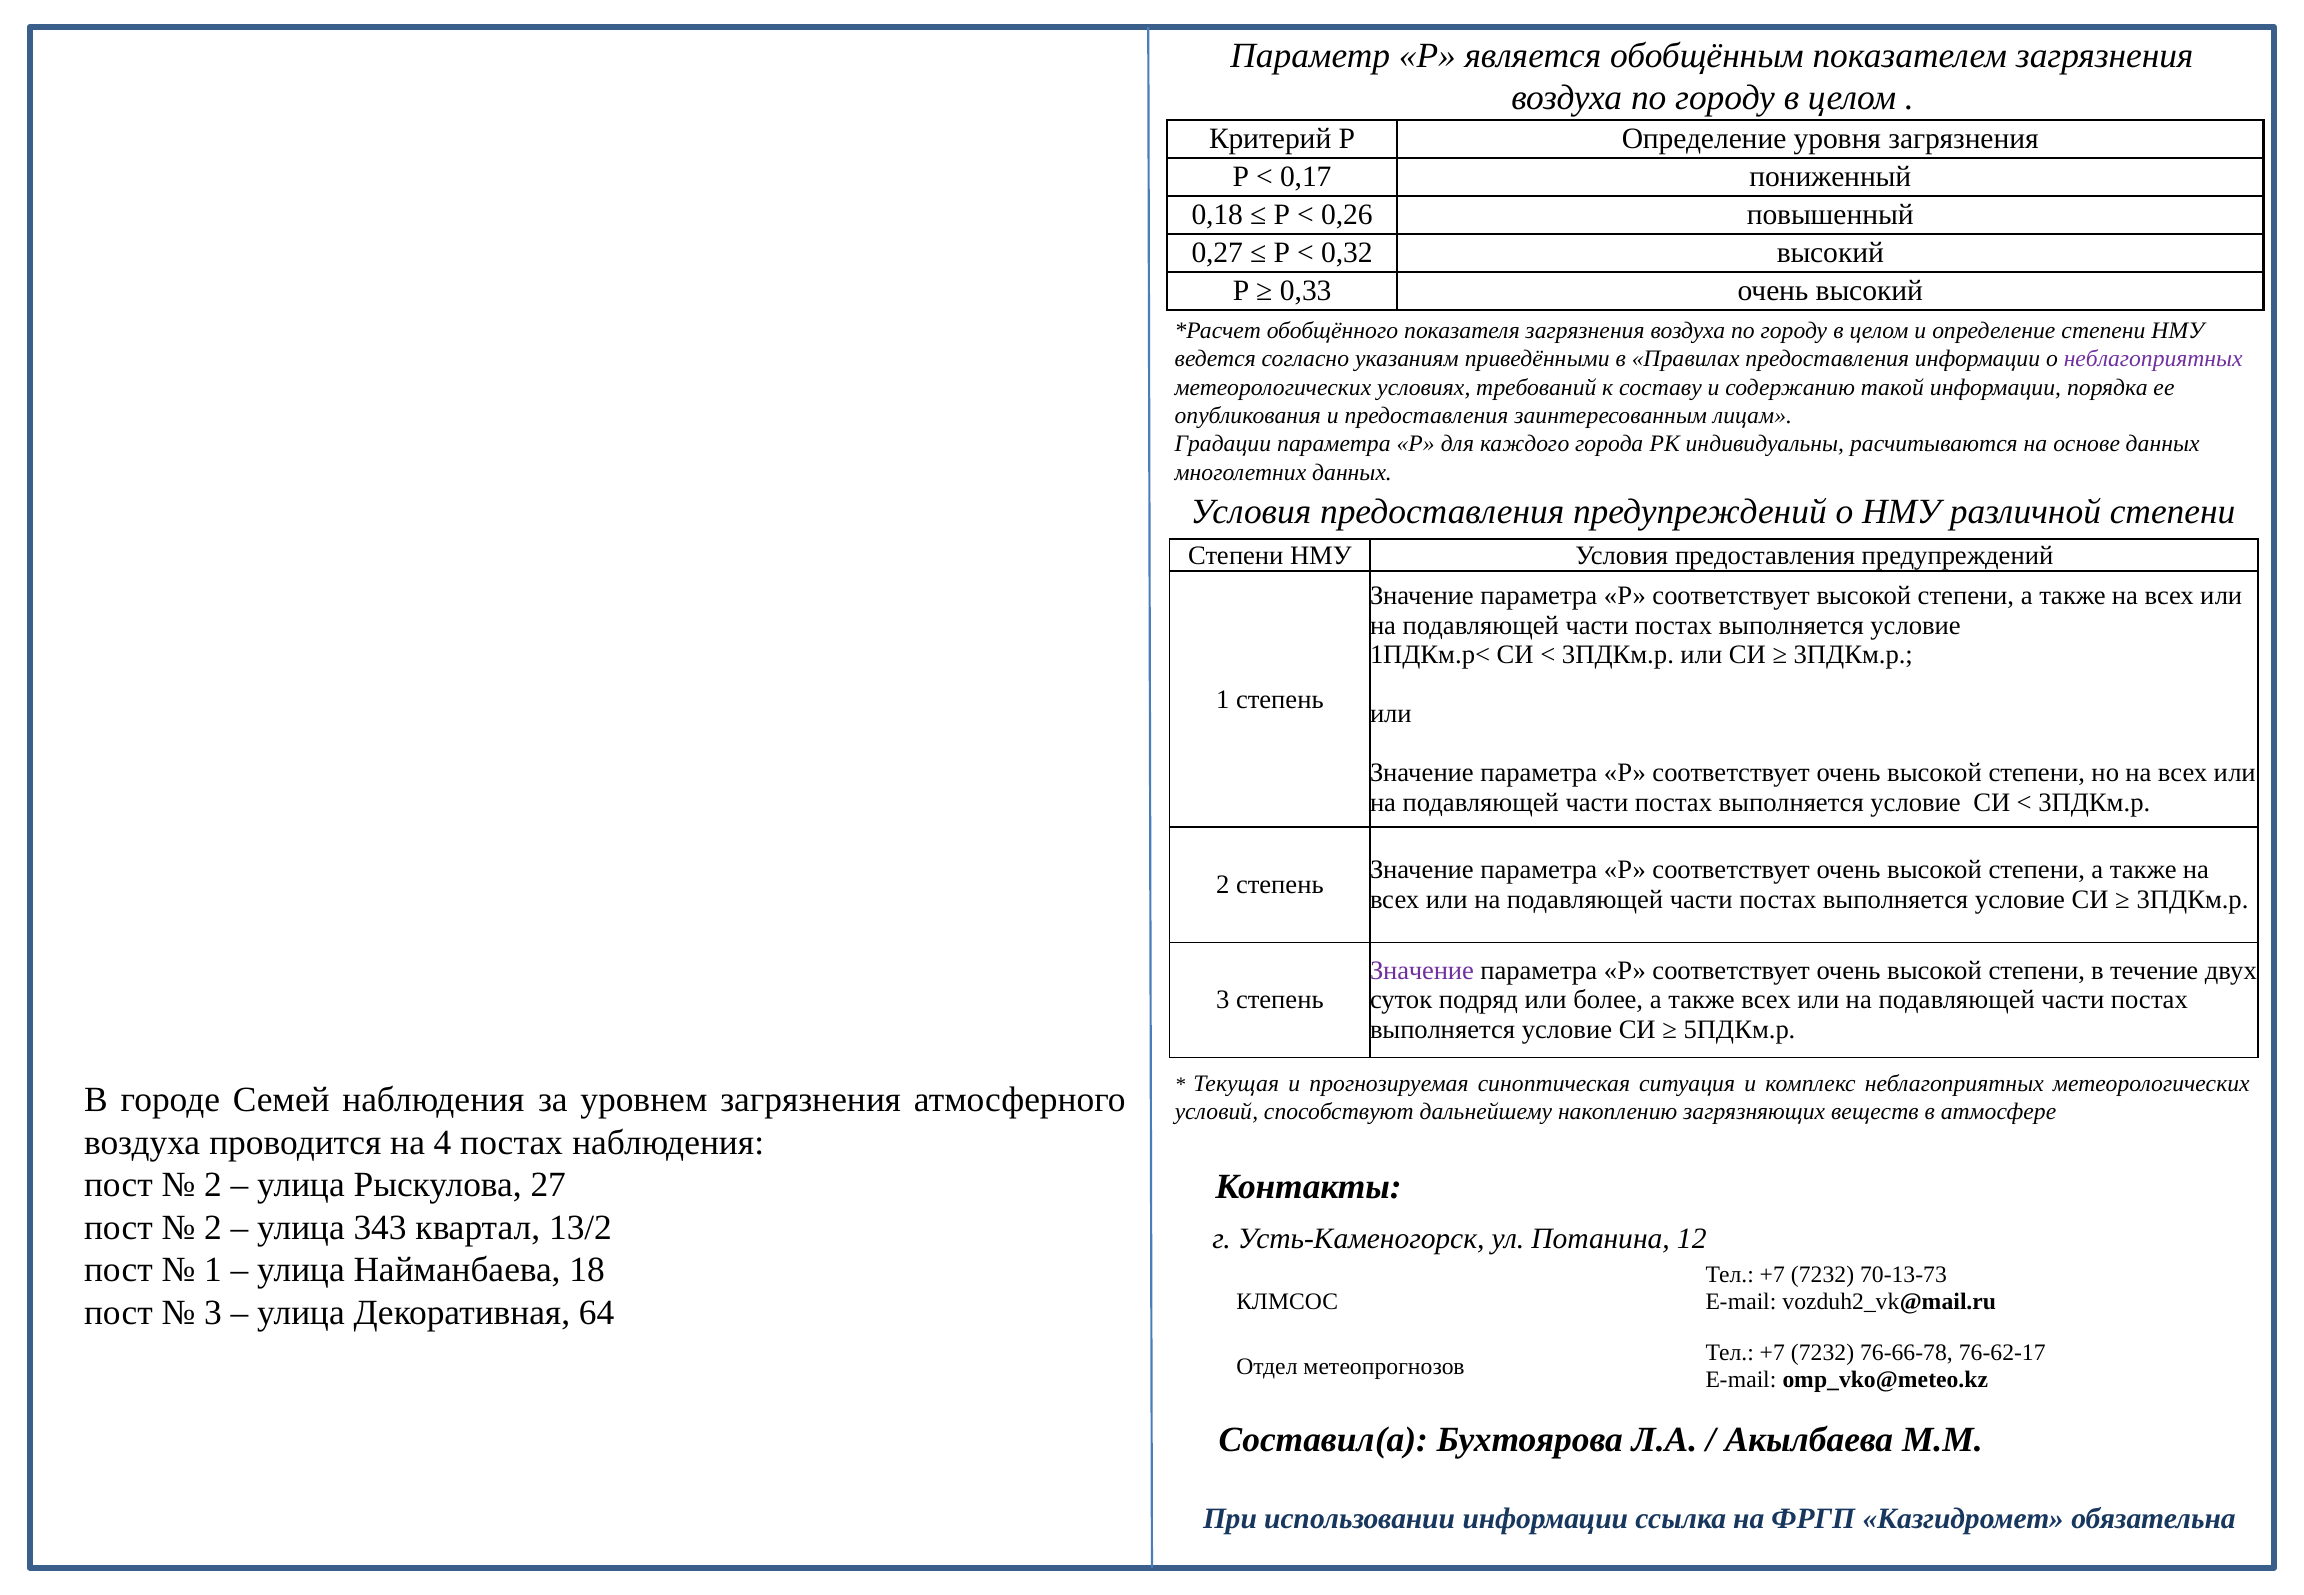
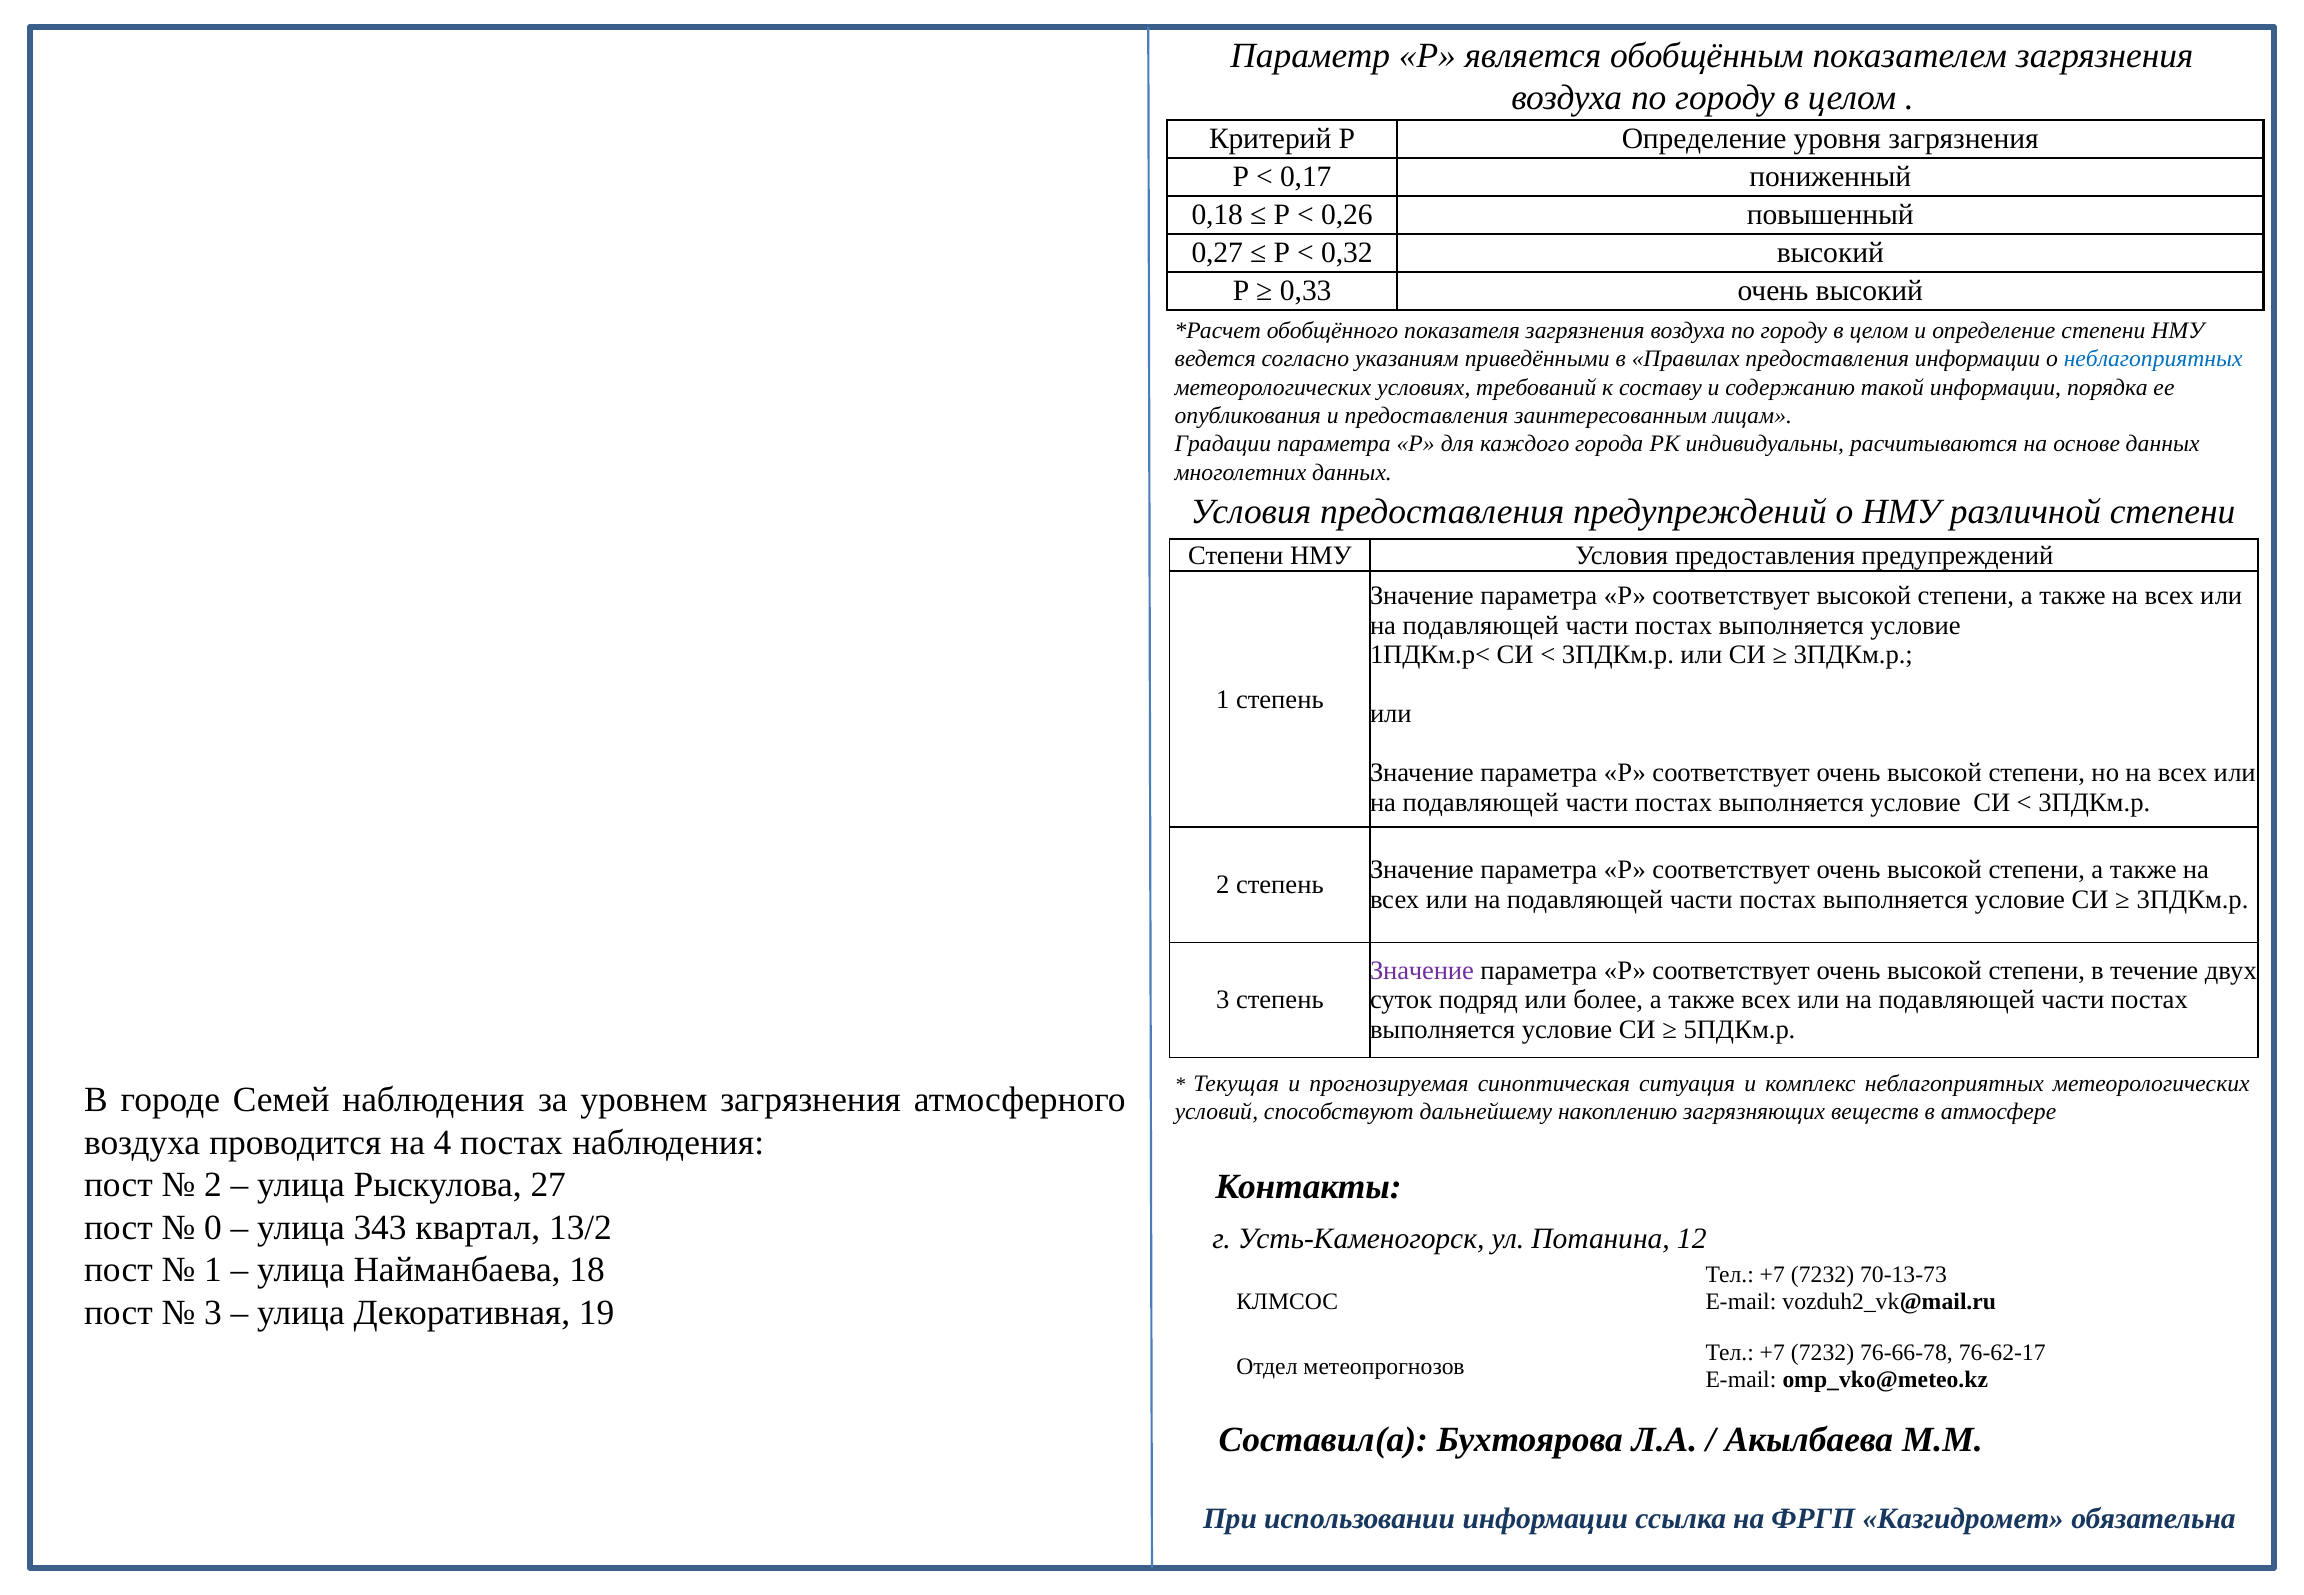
неблагоприятных colour: purple -> blue (2153, 359)
2: 2 -> 0 (213, 1228)
64: 64 -> 19 (597, 1313)
